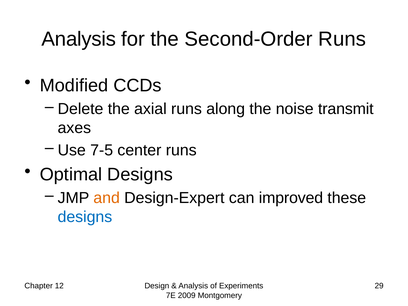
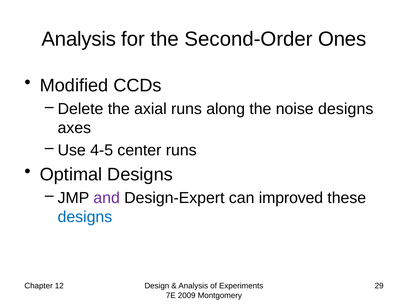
Second-Order Runs: Runs -> Ones (342, 39)
noise transmit: transmit -> designs (346, 109)
7-5: 7-5 -> 4-5 (102, 150)
and colour: orange -> purple (107, 198)
